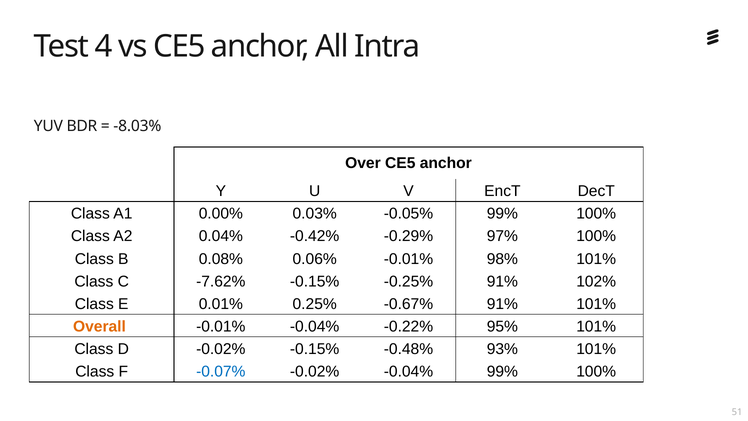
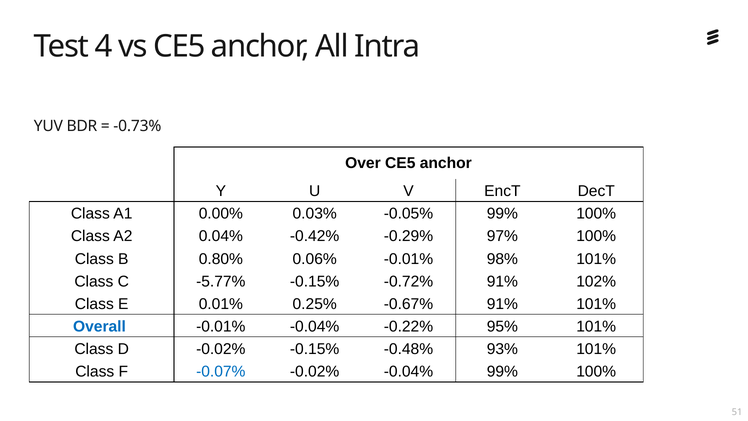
-8.03%: -8.03% -> -0.73% (137, 126)
0.08%: 0.08% -> 0.80% (221, 259)
-7.62%: -7.62% -> -5.77% (221, 281)
-0.25%: -0.25% -> -0.72% (408, 281)
Overall colour: orange -> blue (99, 326)
